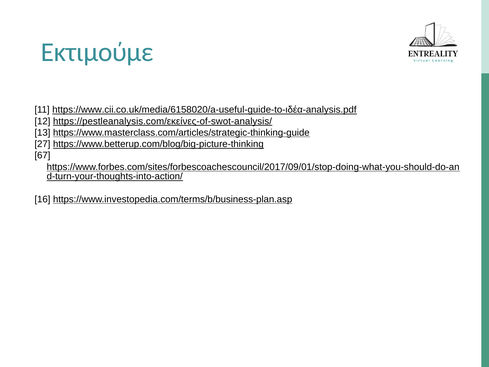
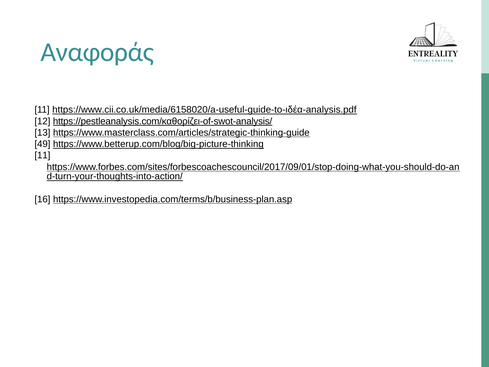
Εκτιμούμε: Εκτιμούμε -> Αναφοράς (97, 52)
https://pestleanalysis.com/εκείνες-of-swot-analysis/: https://pestleanalysis.com/εκείνες-of-swot-analysis/ -> https://pestleanalysis.com/καθορίζει-of-swot-analysis/ (163, 121)
27: 27 -> 49 (42, 144)
67: 67 -> 11 (42, 155)
